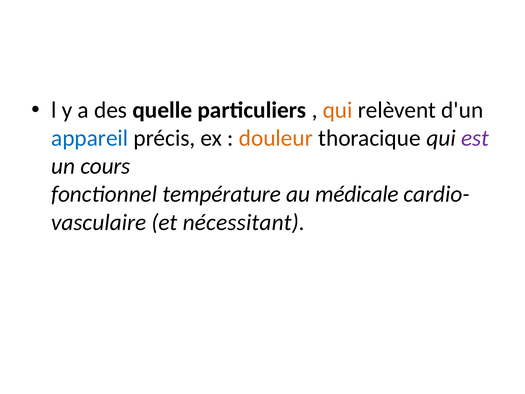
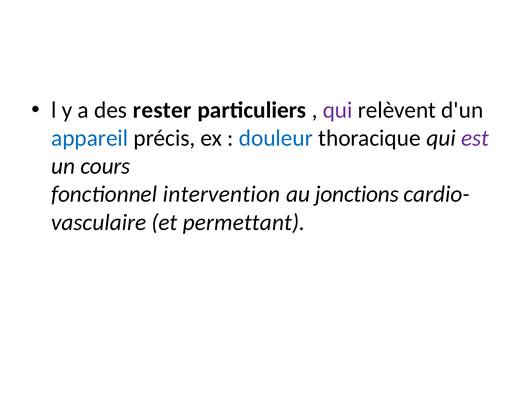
quelle: quelle -> rester (162, 110)
qui colour: orange -> purple (338, 110)
douleur colour: orange -> blue (276, 138)
température: température -> intervention (222, 194)
médicale: médicale -> jonctions (357, 194)
nécessitant: nécessitant -> permettant (244, 222)
